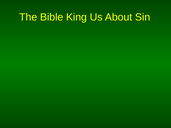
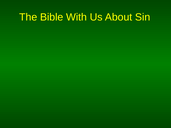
King: King -> With (76, 17)
